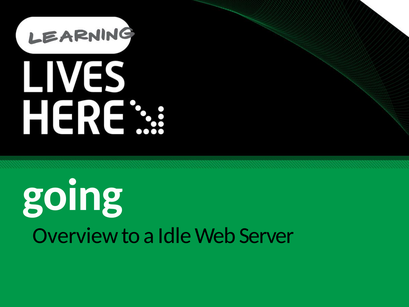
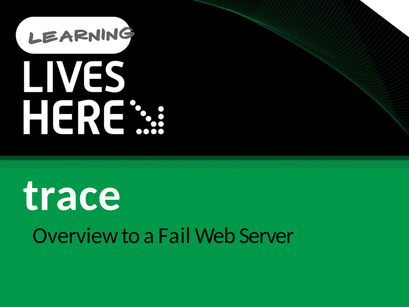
going: going -> trace (72, 195)
Idle: Idle -> Fail (174, 235)
